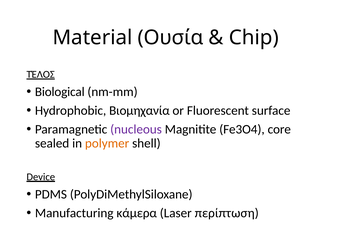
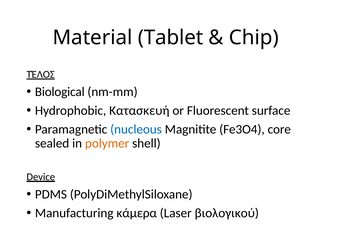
Ουσία: Ουσία -> Tablet (171, 38)
Βιομηχανία: Βιομηχανία -> Κατασκευή (139, 111)
nucleous colour: purple -> blue (136, 130)
περίπτωση: περίπτωση -> βιολογικού (227, 214)
